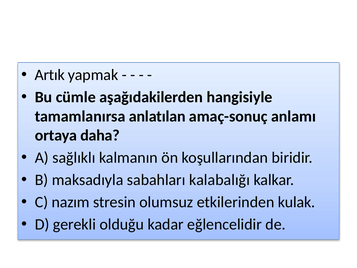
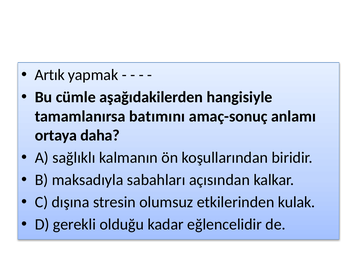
anlatılan: anlatılan -> batımını (157, 116)
kalabalığı: kalabalığı -> açısından (219, 180)
nazım: nazım -> dışına (71, 202)
